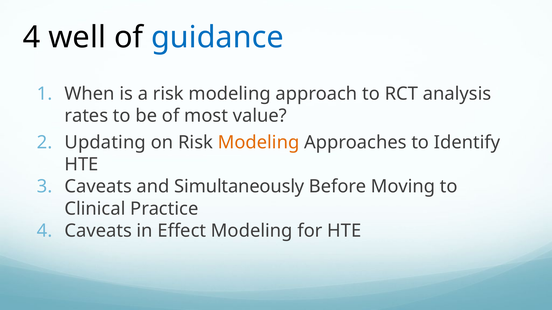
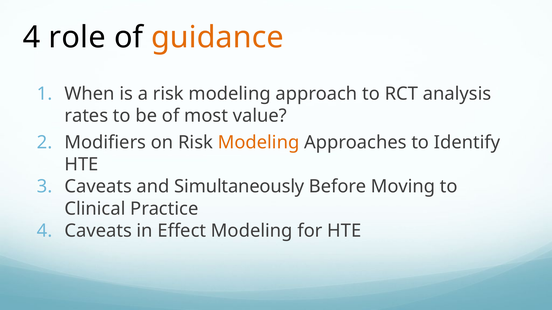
well: well -> role (77, 37)
guidance colour: blue -> orange (217, 37)
Updating: Updating -> Modifiers (105, 143)
